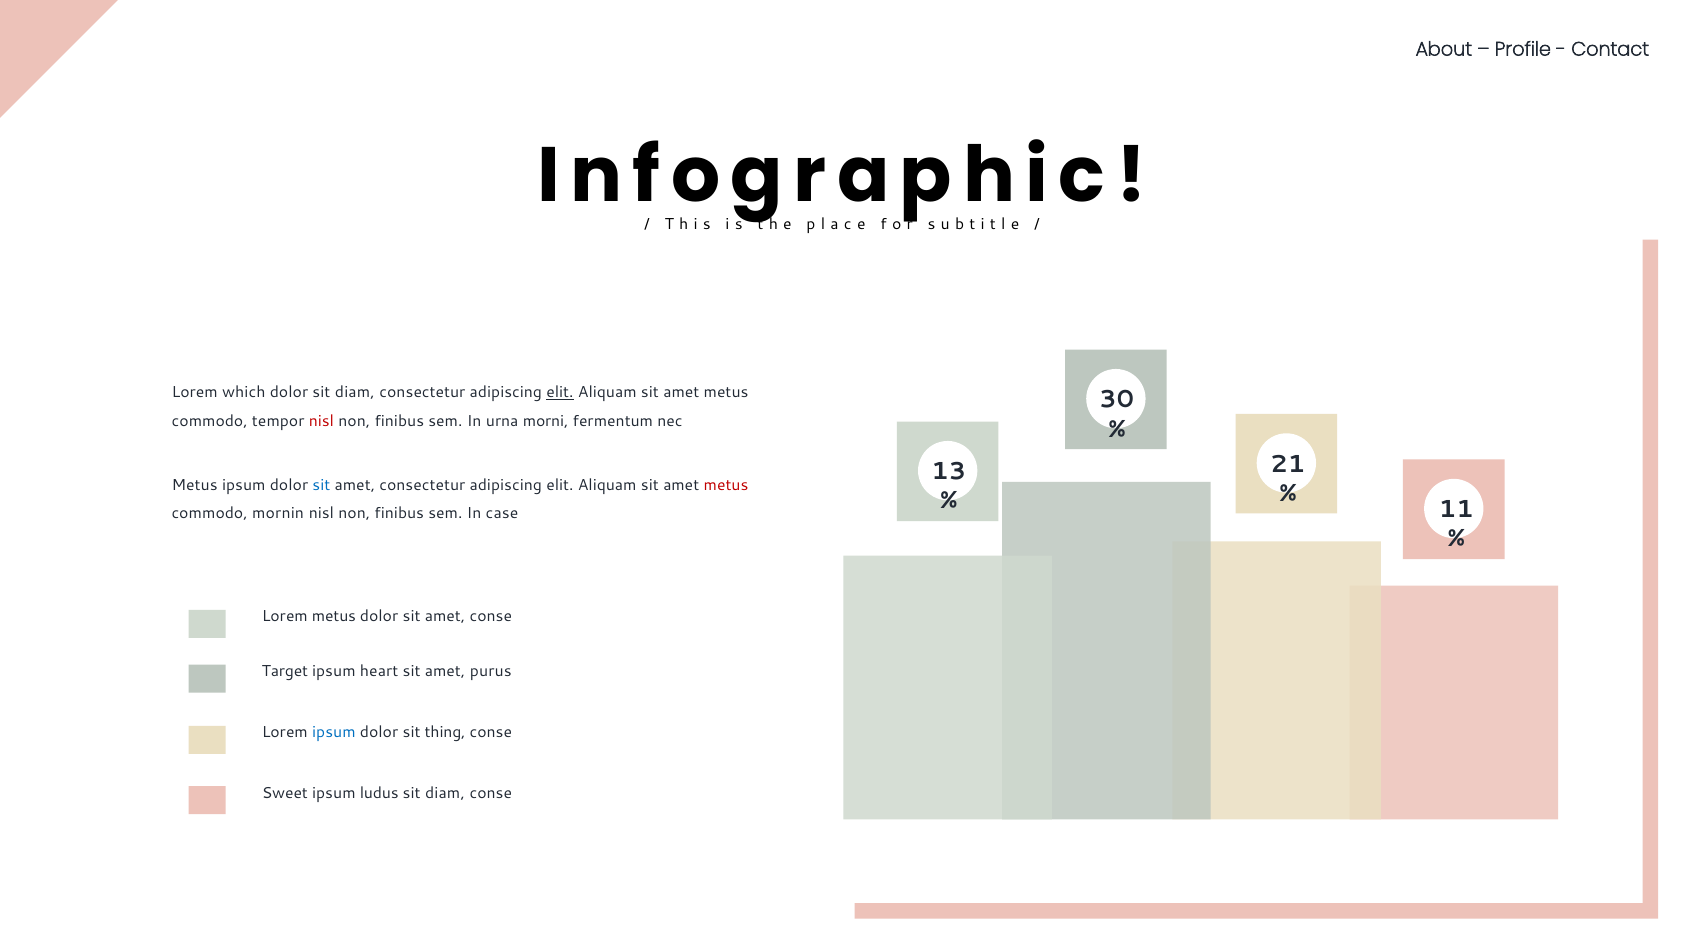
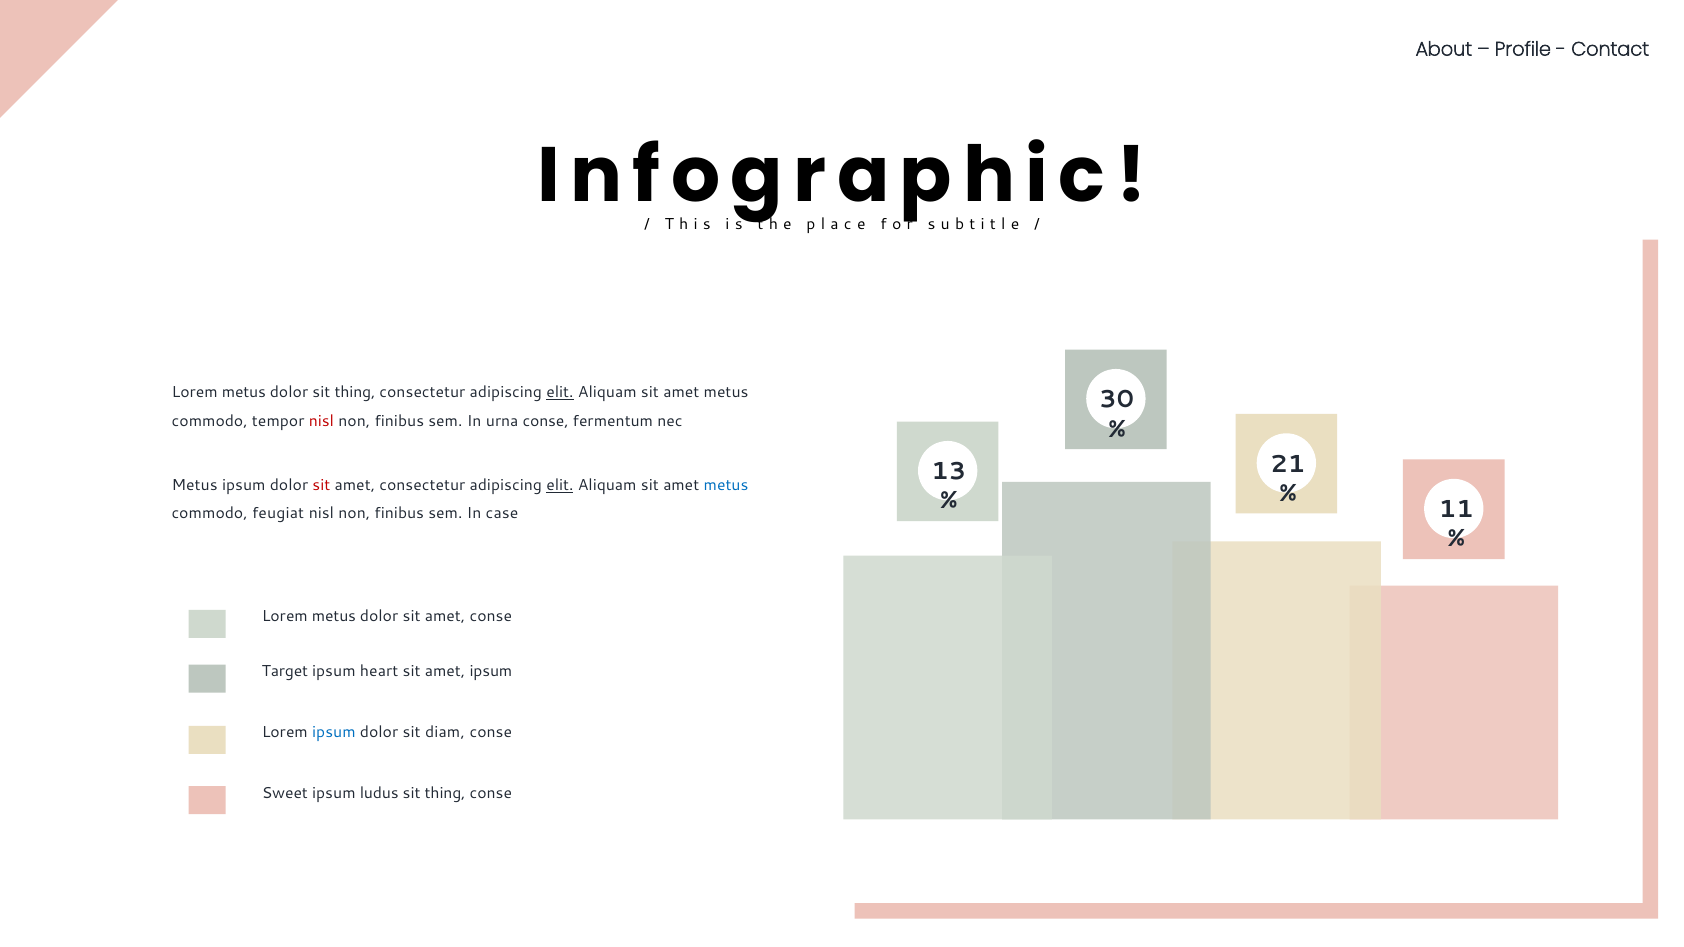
which: which -> metus (244, 393)
dolor sit diam: diam -> thing (355, 393)
urna morni: morni -> conse (546, 421)
sit colour: blue -> red (321, 485)
elit underline: none -> present (560, 485)
metus colour: red -> blue (726, 485)
mornin: mornin -> feugiat (278, 514)
amet purus: purus -> ipsum (491, 672)
thing: thing -> diam (445, 733)
diam: diam -> thing (445, 793)
